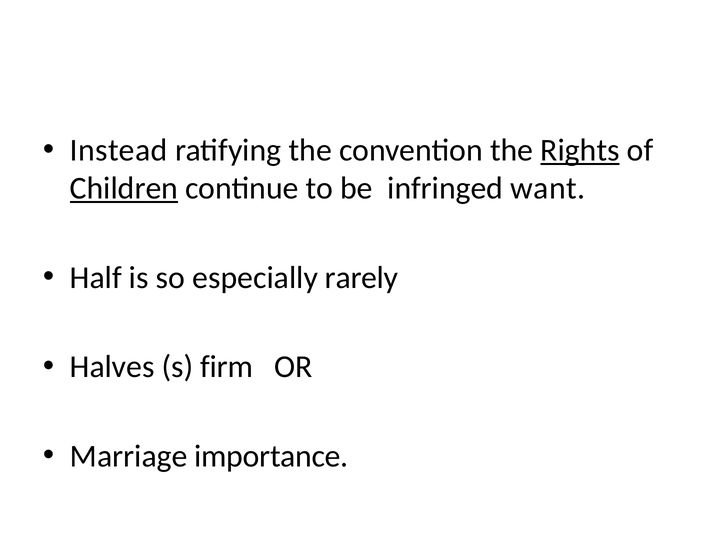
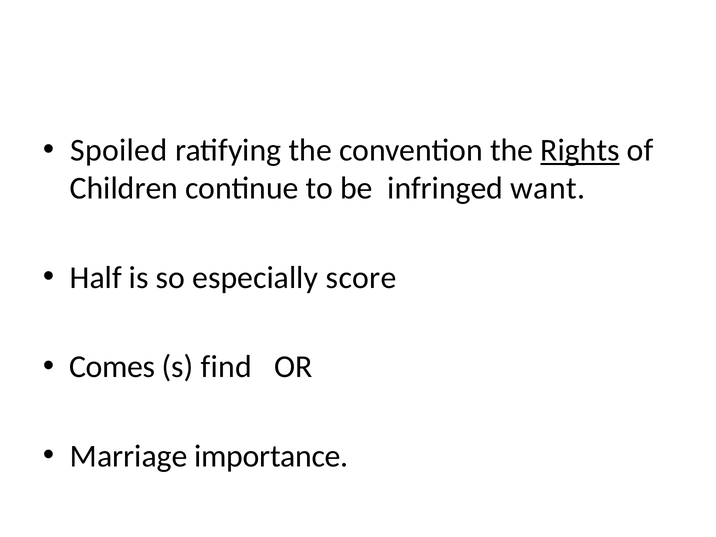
Instead: Instead -> Spoiled (119, 150)
Children underline: present -> none (124, 188)
rarely: rarely -> score (361, 278)
Halves: Halves -> Comes (112, 367)
firm: firm -> find (226, 367)
